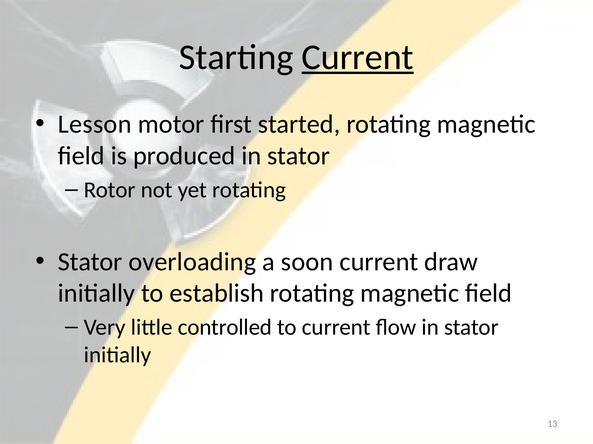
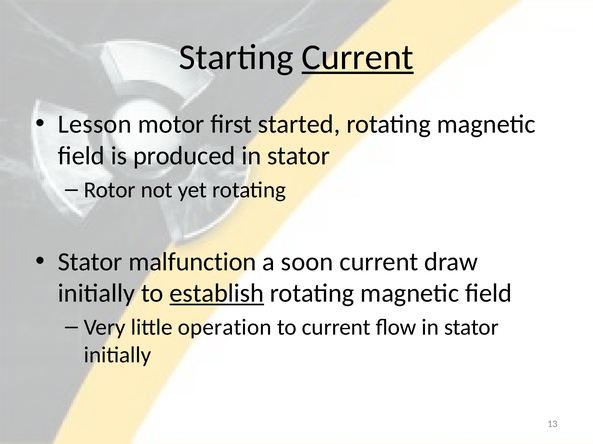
overloading: overloading -> malfunction (192, 262)
establish underline: none -> present (217, 294)
controlled: controlled -> operation (225, 328)
